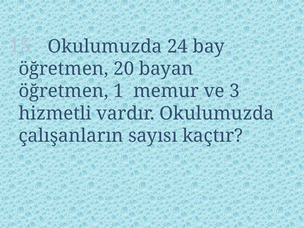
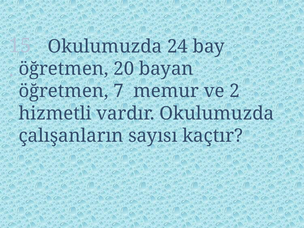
1: 1 -> 7 (119, 91)
3: 3 -> 2 (235, 91)
